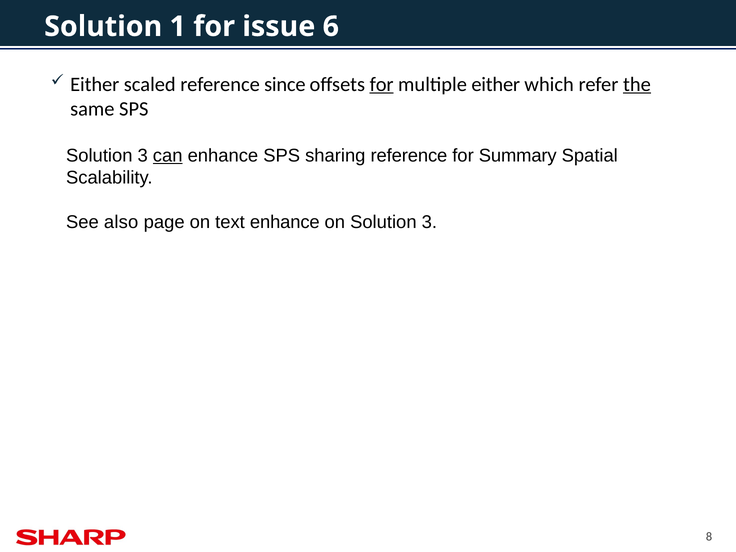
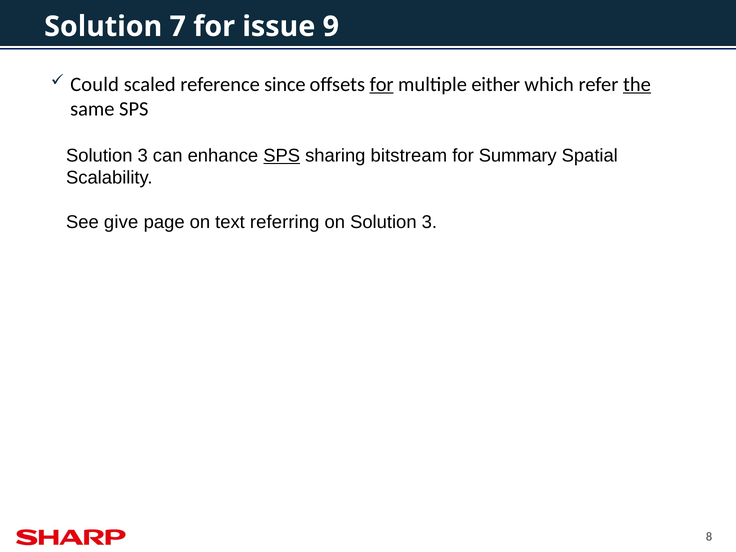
1: 1 -> 7 (178, 27)
6: 6 -> 9 (331, 27)
Either: Either -> Could (95, 84)
can underline: present -> none (168, 156)
SPS underline: none -> present (282, 156)
sharing reference: reference -> bitstream (409, 156)
also: also -> give (121, 222)
text enhance: enhance -> referring (285, 222)
